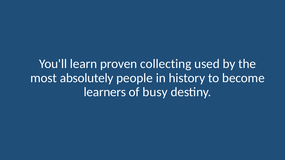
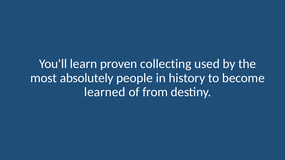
learners: learners -> learned (105, 92)
busy: busy -> from (155, 92)
